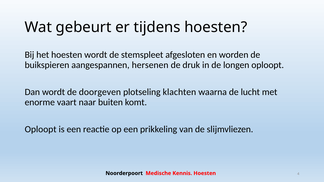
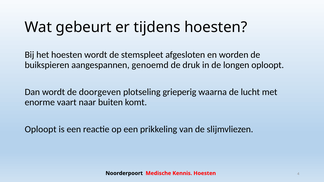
hersenen: hersenen -> genoemd (150, 65)
klachten: klachten -> grieperig (179, 92)
